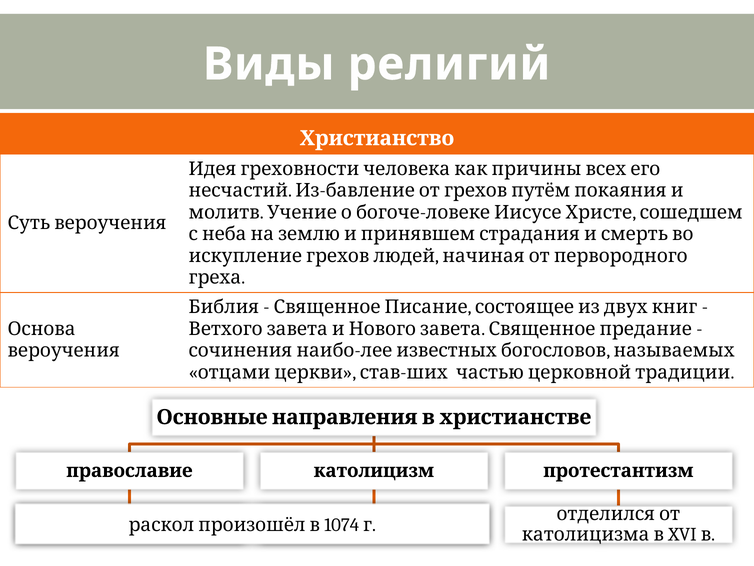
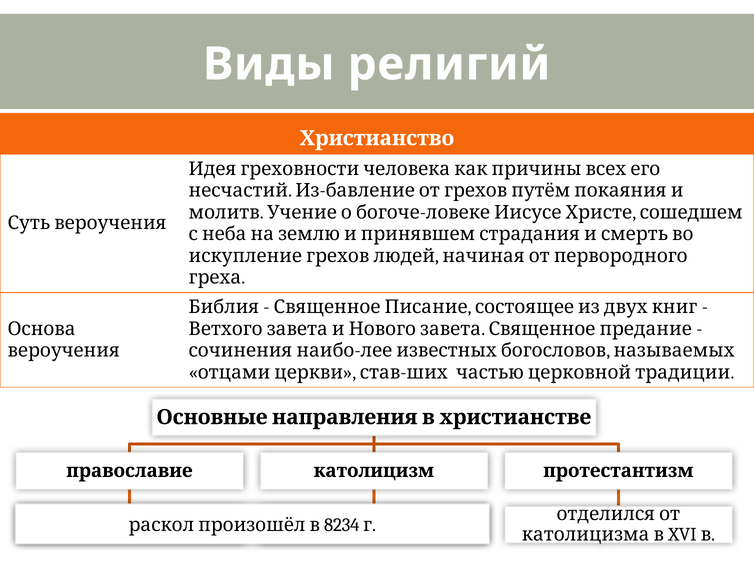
1074: 1074 -> 8234 (342, 525)
